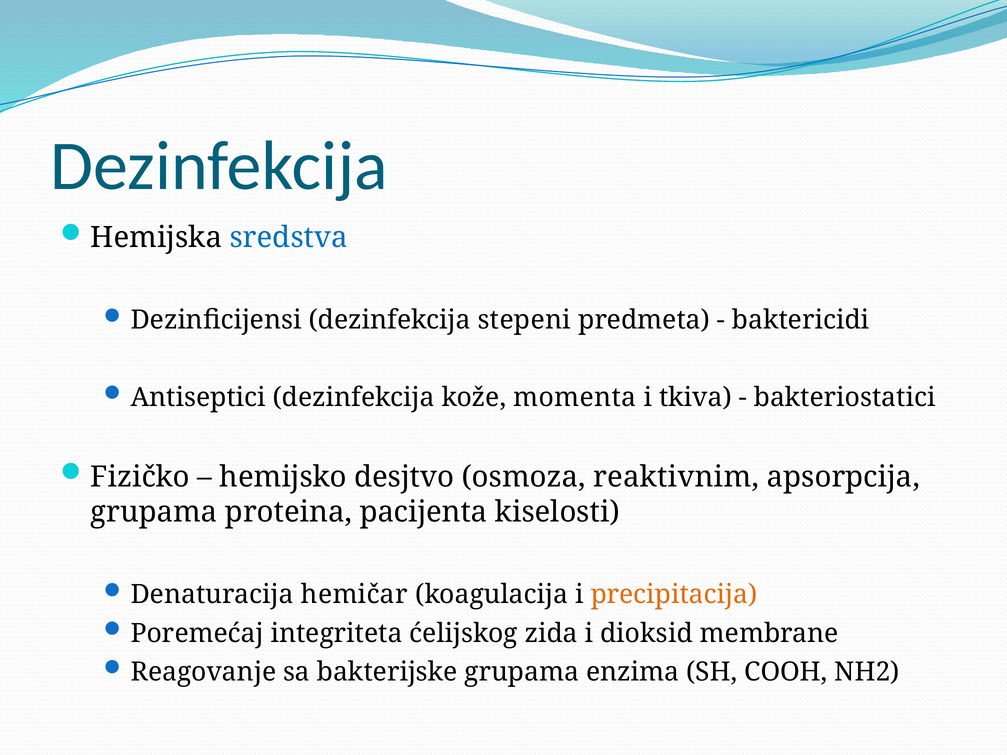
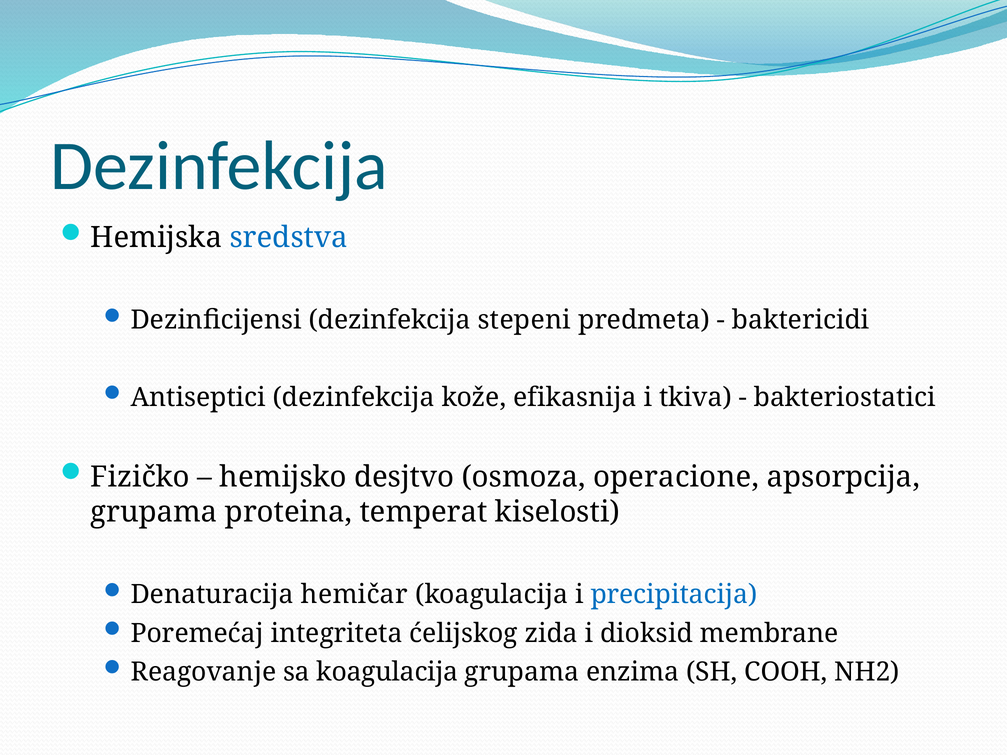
momenta: momenta -> efikasnija (575, 397)
reaktivnim: reaktivnim -> operacione (676, 477)
pacijenta: pacijenta -> temperat (424, 512)
precipitacija colour: orange -> blue (674, 595)
sa bakterijske: bakterijske -> koagulacija (387, 672)
